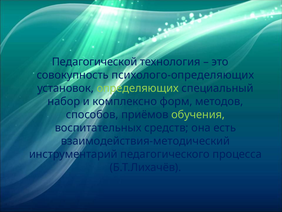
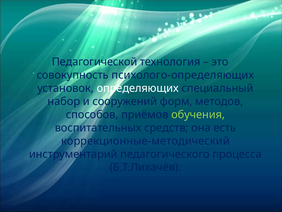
определяющих colour: light green -> white (138, 88)
комплексно: комплексно -> сооружений (125, 101)
взаимодействия-методический: взаимодействия-методический -> коррекционные-методический (145, 141)
